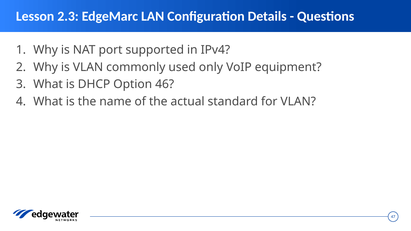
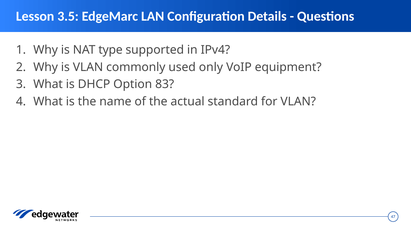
2.3: 2.3 -> 3.5 (68, 16)
port: port -> type (111, 50)
46: 46 -> 83 (165, 84)
